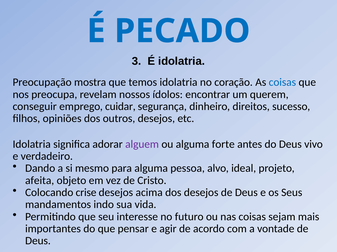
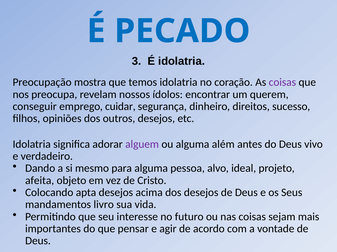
coisas colour: blue -> purple (282, 83)
forte: forte -> além (223, 145)
crise: crise -> apta (86, 193)
indo: indo -> livro (104, 205)
